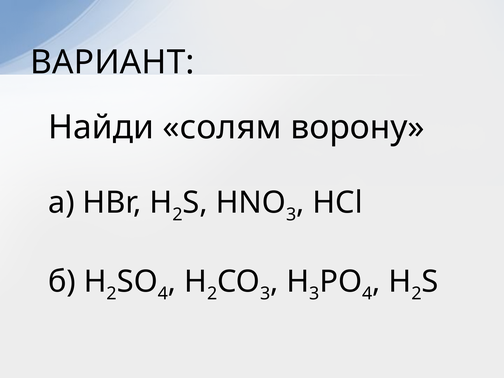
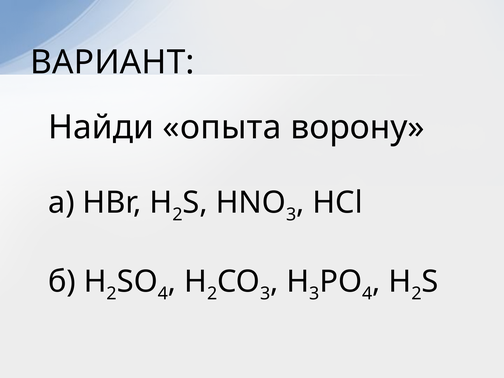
солям: солям -> опыта (222, 127)
